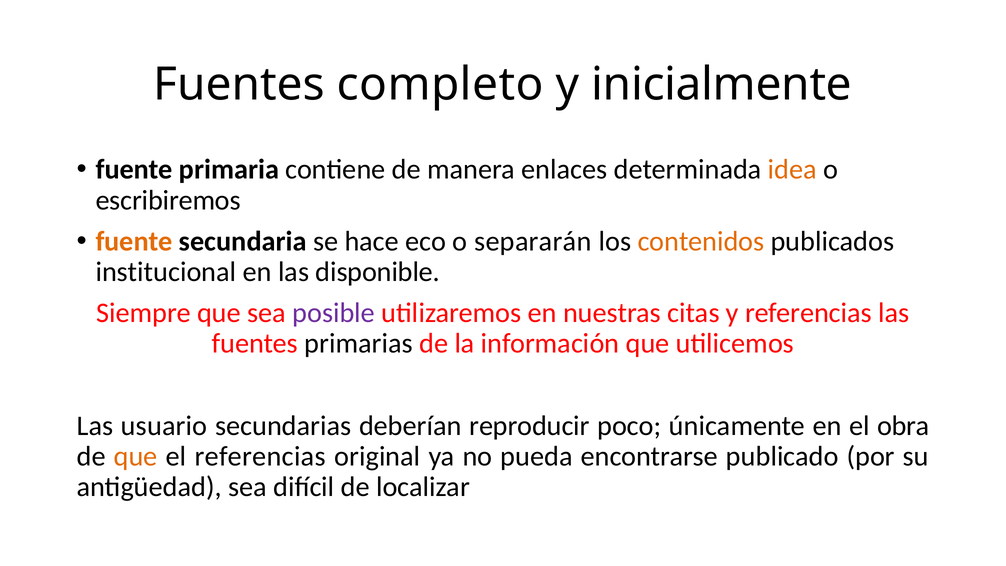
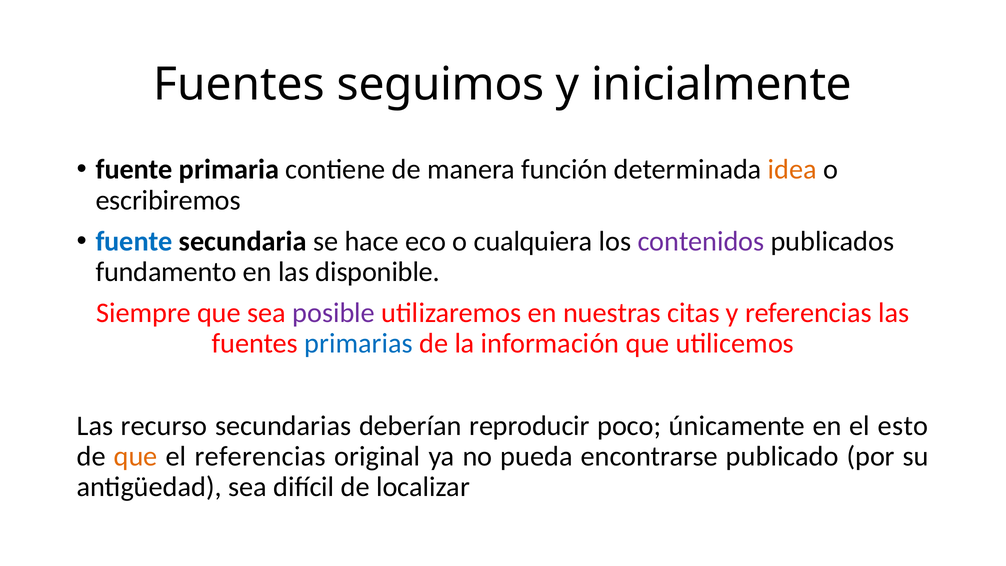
completo: completo -> seguimos (441, 85)
enlaces: enlaces -> función (564, 170)
fuente colour: orange -> blue (134, 241)
separarán: separarán -> cualquiera (533, 241)
contenidos colour: orange -> purple (701, 241)
institucional: institucional -> fundamento (166, 272)
primarias colour: black -> blue (359, 343)
usuario: usuario -> recurso (164, 426)
obra: obra -> esto (903, 426)
